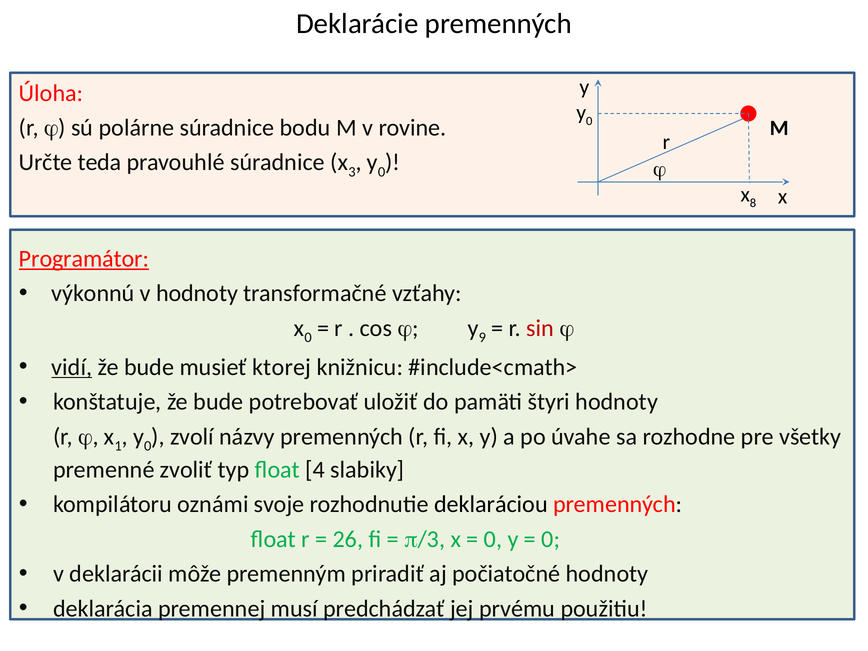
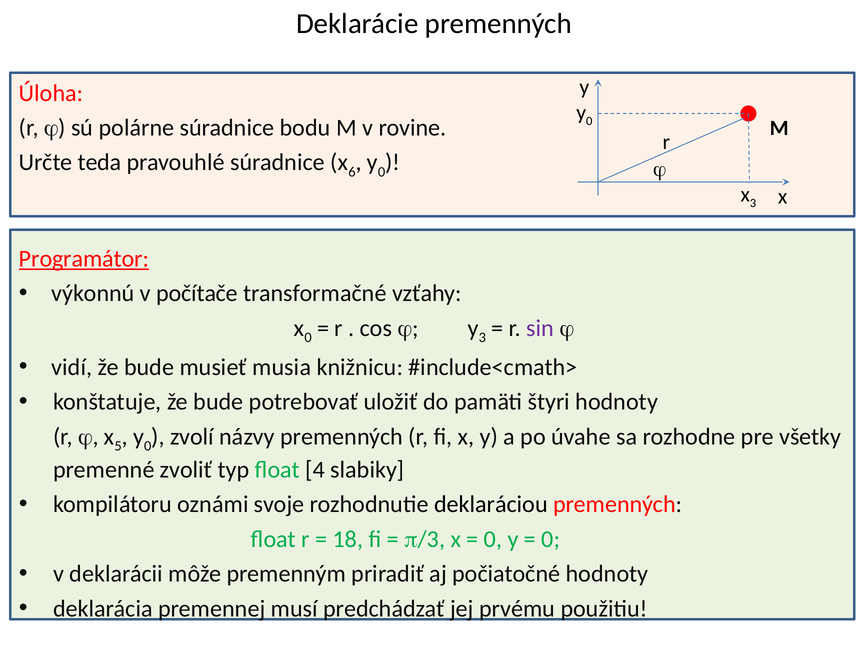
3: 3 -> 6 (352, 172)
x 8: 8 -> 3 (753, 203)
v hodnoty: hodnoty -> počítače (197, 293)
y 9: 9 -> 3 (482, 338)
sin colour: red -> purple (540, 328)
vidí underline: present -> none (72, 367)
ktorej: ktorej -> musia (282, 367)
1: 1 -> 5 (118, 446)
26: 26 -> 18 (348, 539)
